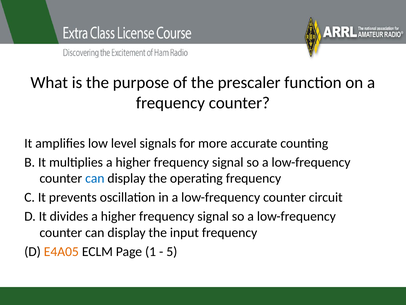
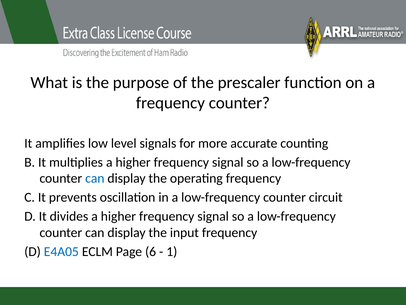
E4A05 colour: orange -> blue (61, 251)
1: 1 -> 6 (151, 251)
5: 5 -> 1 (172, 251)
